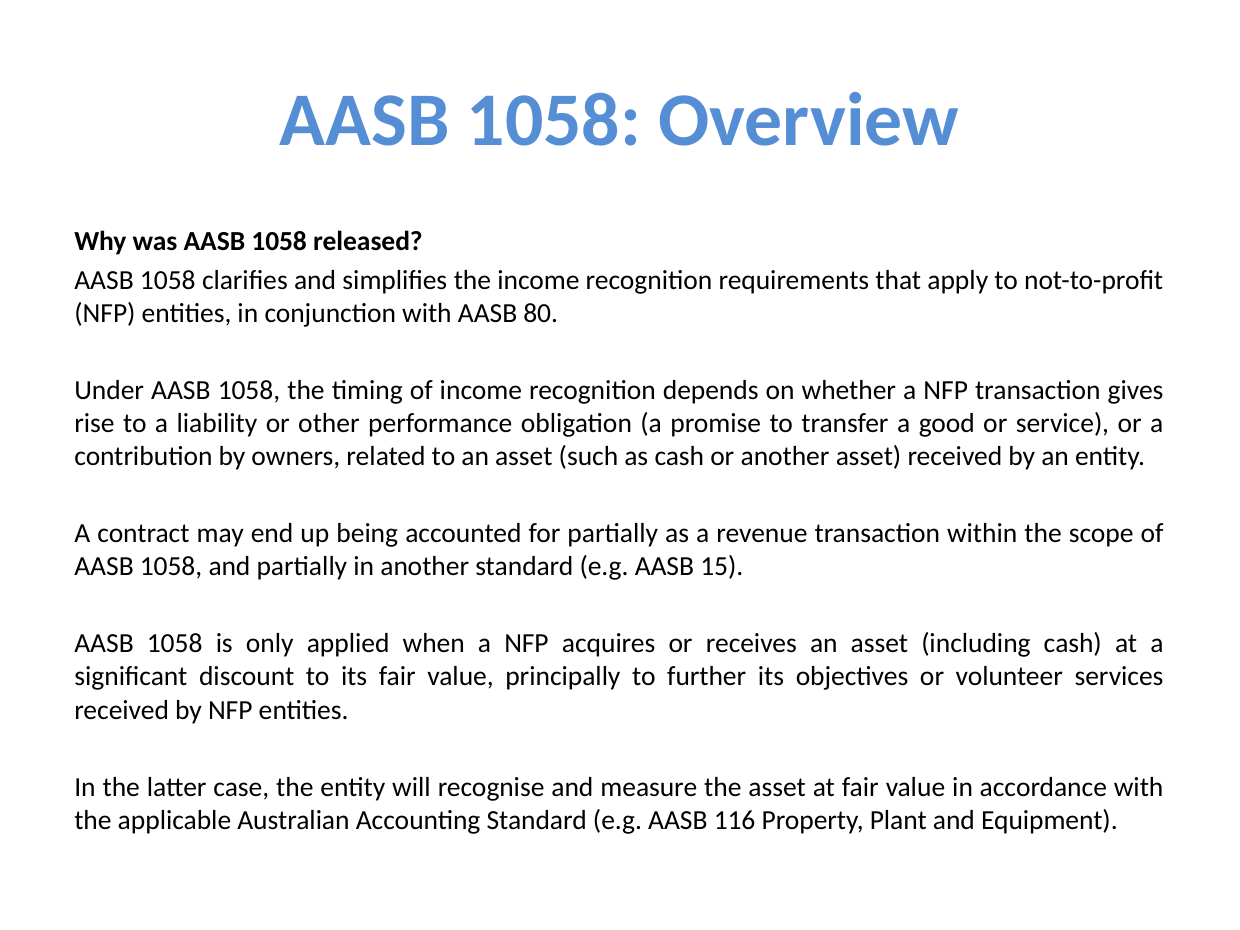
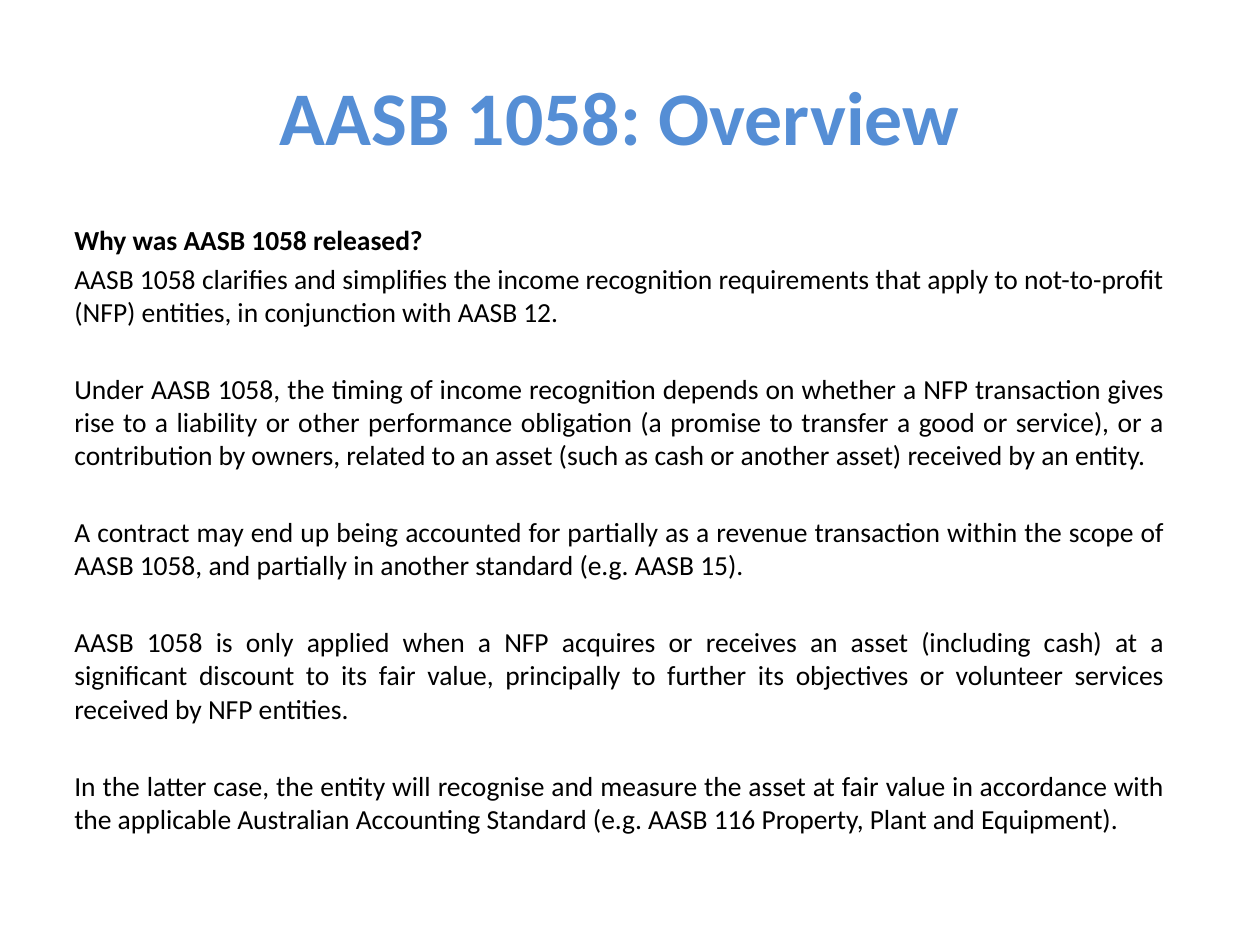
80: 80 -> 12 (541, 313)
